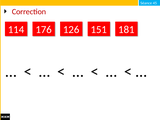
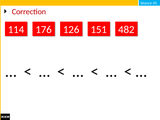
181: 181 -> 482 (126, 30)
